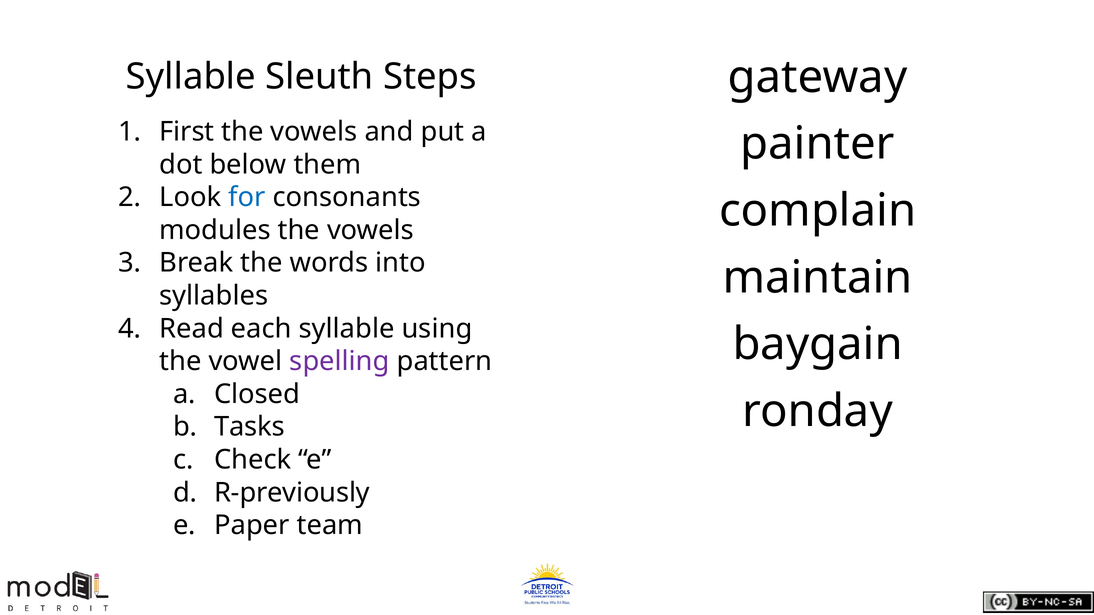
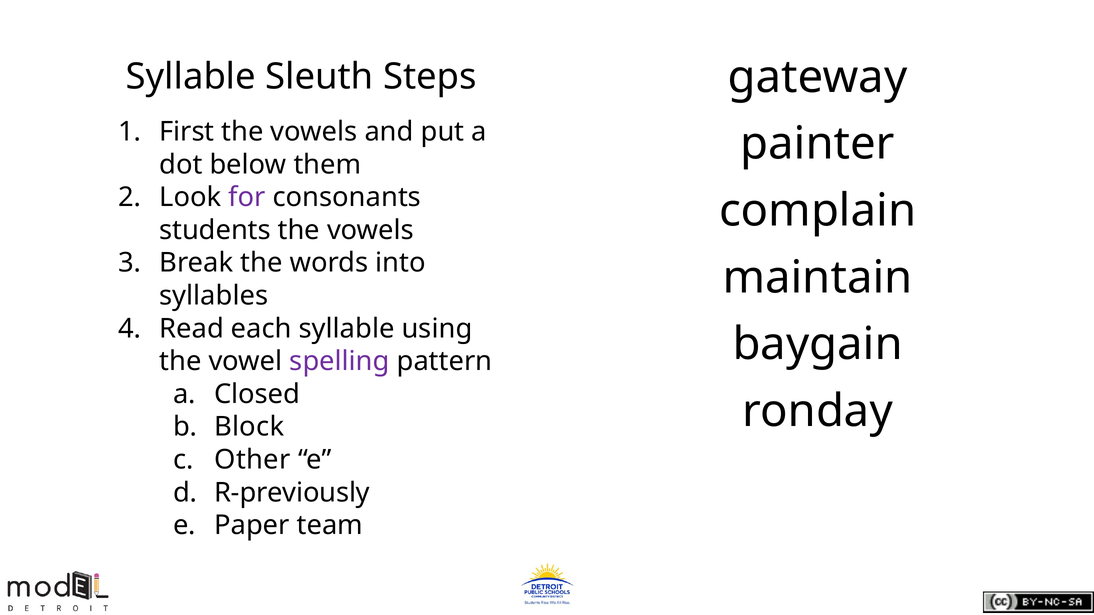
for colour: blue -> purple (247, 197)
modules: modules -> students (215, 230)
Tasks: Tasks -> Block (249, 427)
Check: Check -> Other (252, 460)
